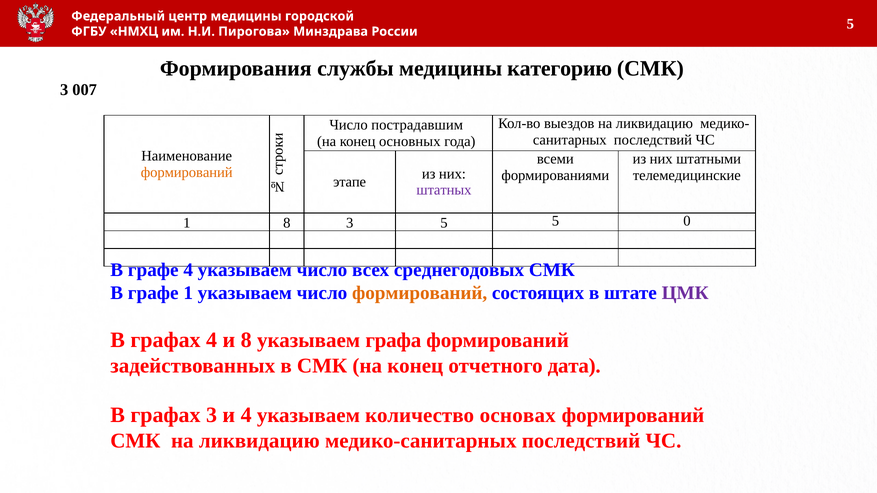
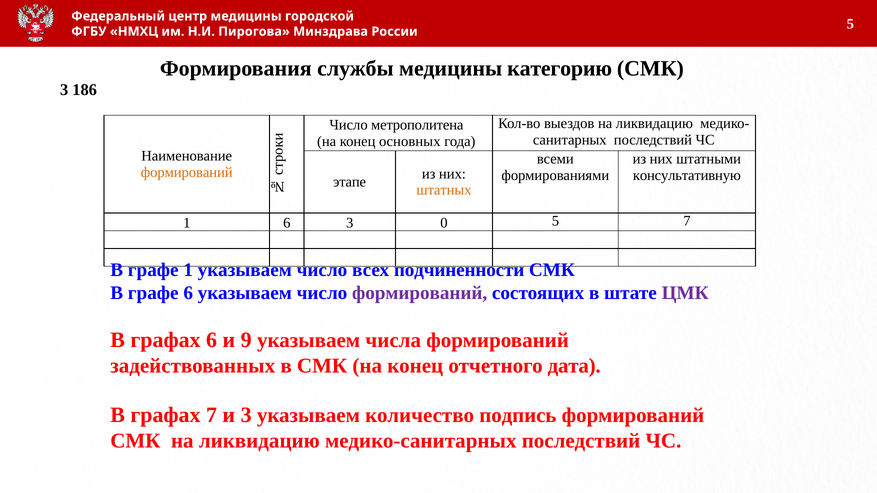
007: 007 -> 186 (85, 90)
пострадавшим: пострадавшим -> метрополитена (417, 125)
телемедицинские: телемедицинские -> консультативную (687, 175)
штатных colour: purple -> orange (444, 190)
1 8: 8 -> 6 (287, 223)
3 5: 5 -> 0 (444, 223)
5 0: 0 -> 7 (687, 221)
графе 4: 4 -> 1 (188, 270)
среднегодовых: среднегодовых -> подчиненности (459, 270)
графе 1: 1 -> 6 (188, 293)
формирований colour: orange -> purple (420, 293)
графах 4: 4 -> 6 (212, 340)
и 8: 8 -> 9 (246, 340)
графа: графа -> числа (393, 341)
графах 3: 3 -> 7 (212, 415)
и 4: 4 -> 3 (246, 415)
основах: основах -> подпись (518, 416)
